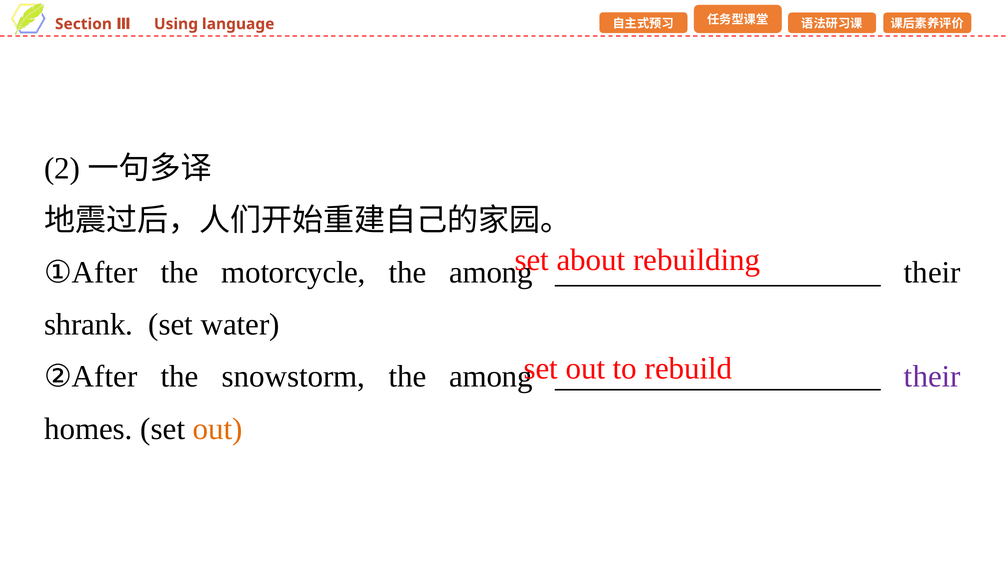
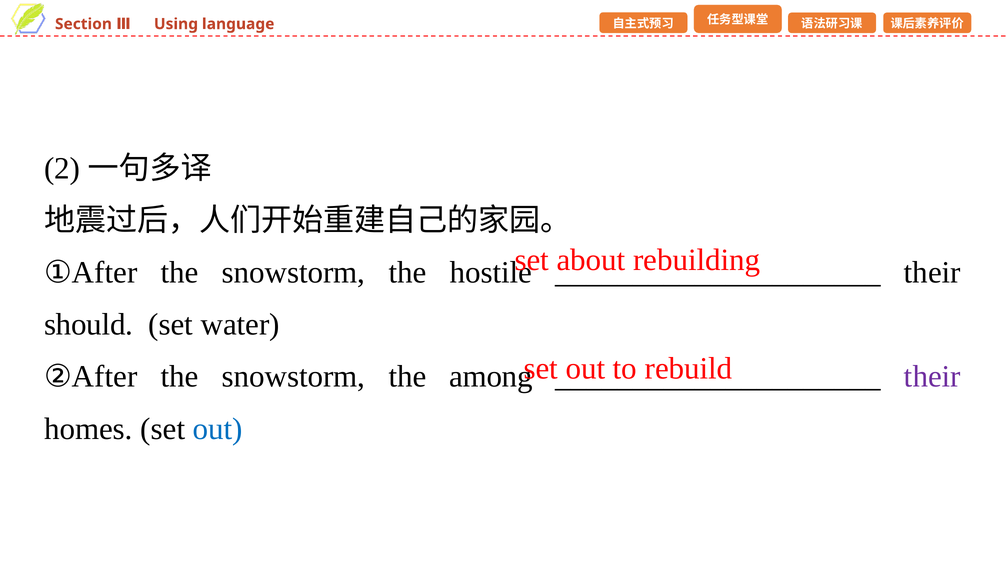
①After the motorcycle: motorcycle -> snowstorm (293, 273)
among: among -> hostile (491, 273)
shrank: shrank -> should (89, 325)
out colour: orange -> blue (218, 429)
